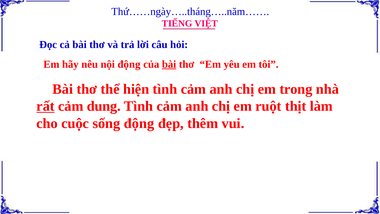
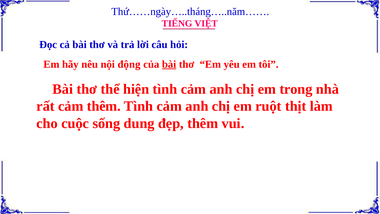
rất underline: present -> none (46, 106)
cảm dung: dung -> thêm (104, 106)
sống động: động -> dung (139, 123)
